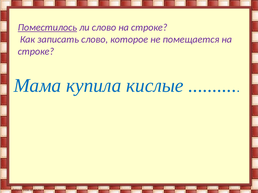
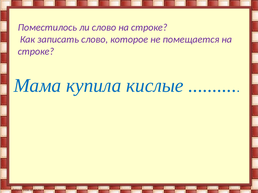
Поместилось underline: present -> none (47, 28)
